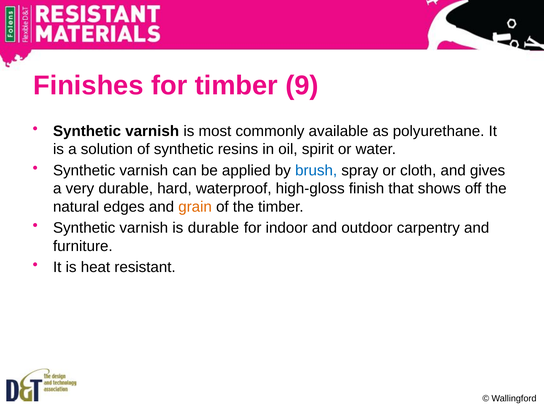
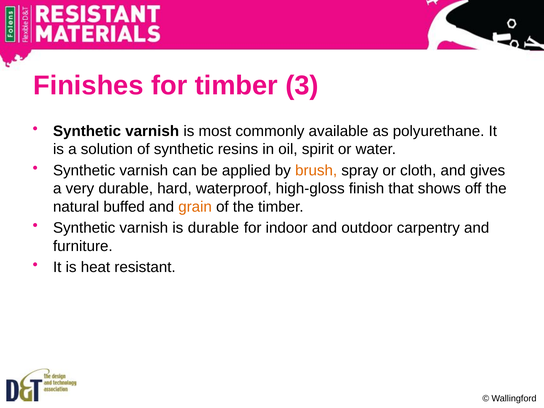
9: 9 -> 3 (302, 86)
brush colour: blue -> orange (316, 170)
edges: edges -> buffed (124, 207)
